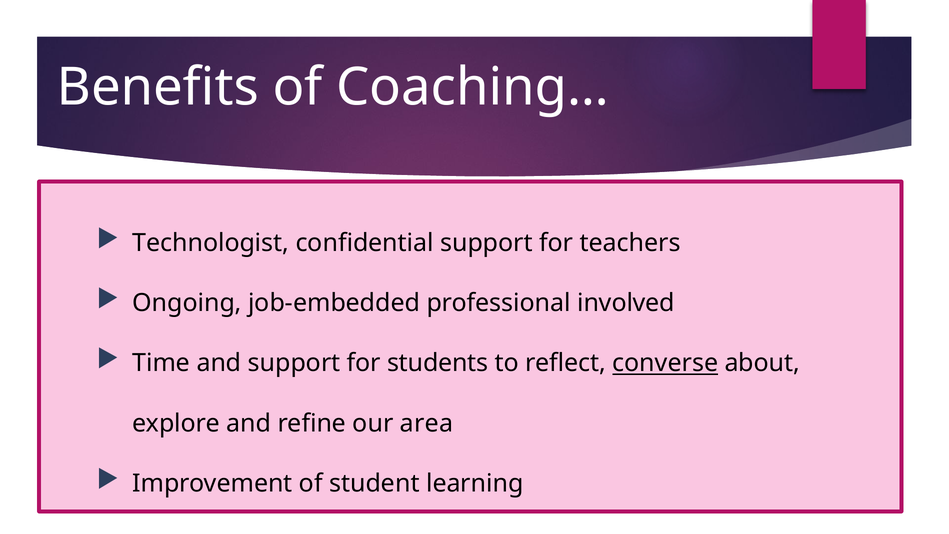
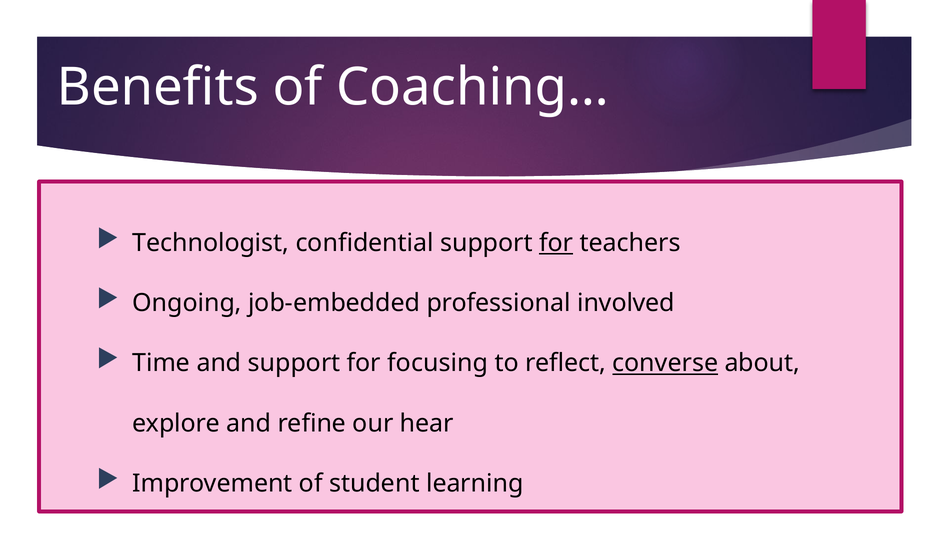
for underline: none -> present (556, 243)
students: students -> focusing (438, 363)
area: area -> hear (427, 423)
